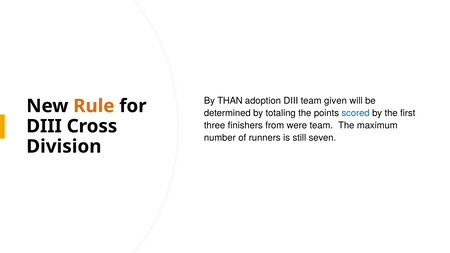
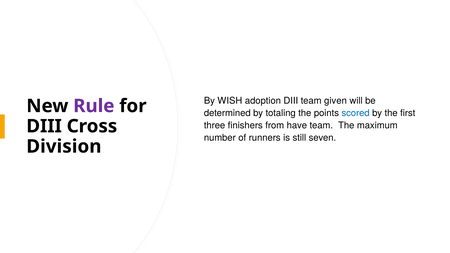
THAN: THAN -> WISH (230, 101)
Rule colour: orange -> purple (94, 106)
were: were -> have (297, 125)
